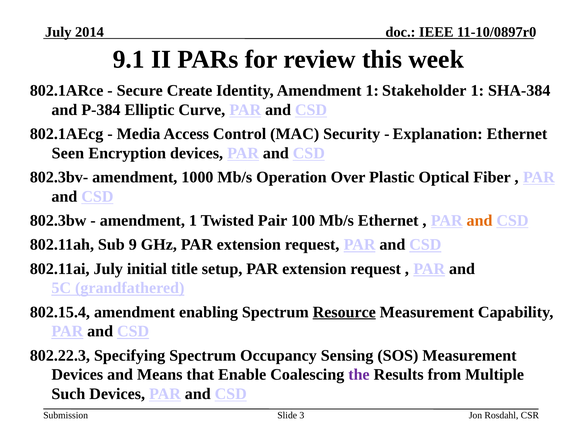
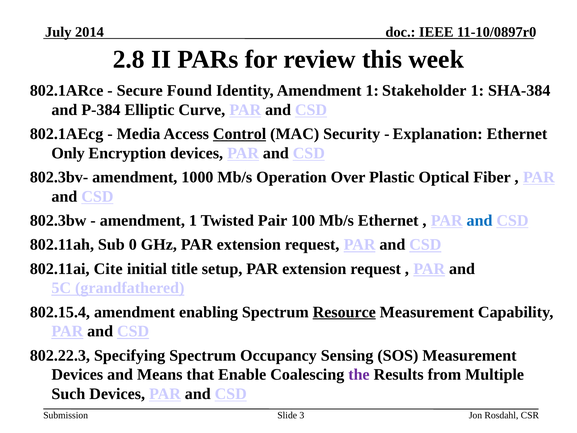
9.1: 9.1 -> 2.8 (129, 59)
Create: Create -> Found (189, 91)
Control underline: none -> present (240, 134)
Seen: Seen -> Only (68, 153)
and colour: orange -> blue (480, 220)
9: 9 -> 0 (133, 245)
802.11ai July: July -> Cite (108, 269)
